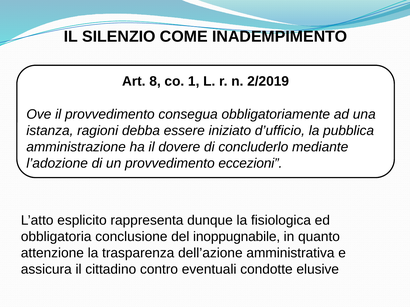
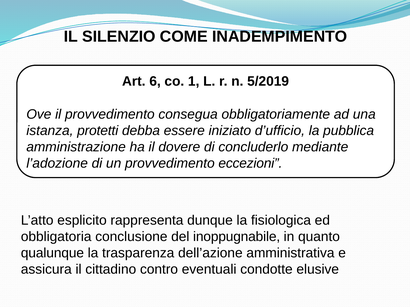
8: 8 -> 6 (155, 82)
2/2019: 2/2019 -> 5/2019 (268, 82)
ragioni: ragioni -> protetti (98, 131)
attenzione: attenzione -> qualunque (52, 253)
